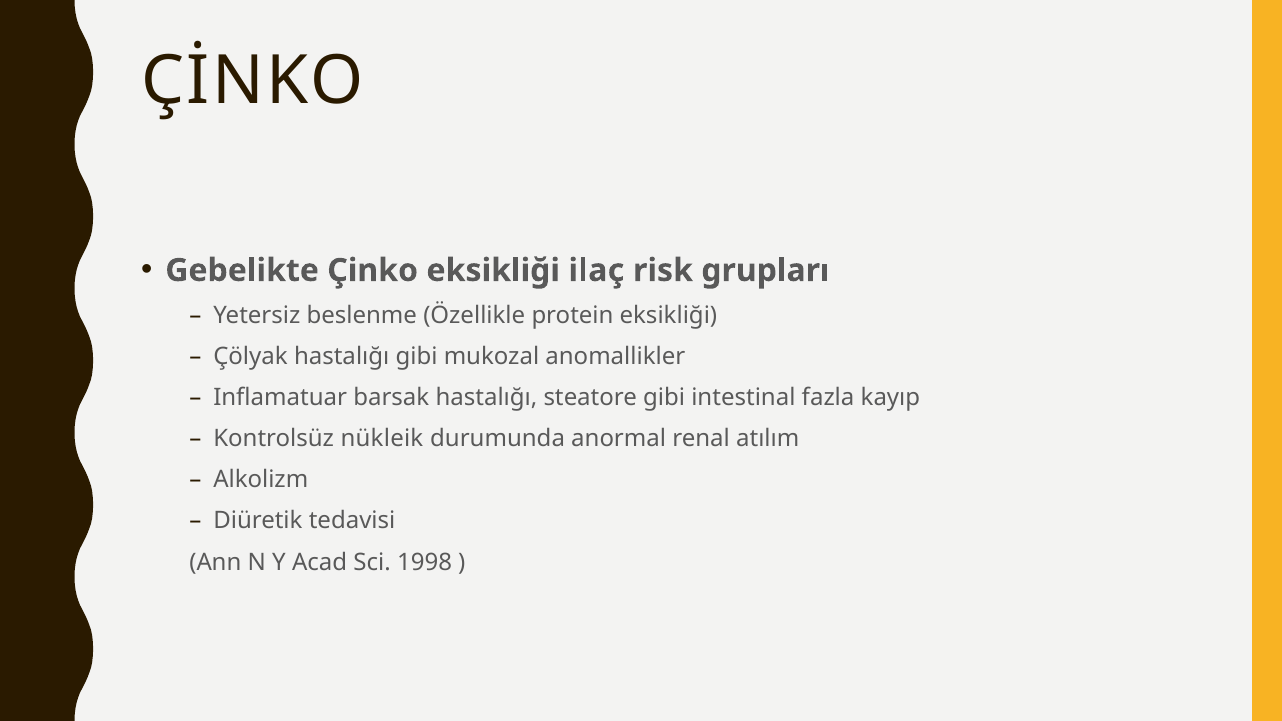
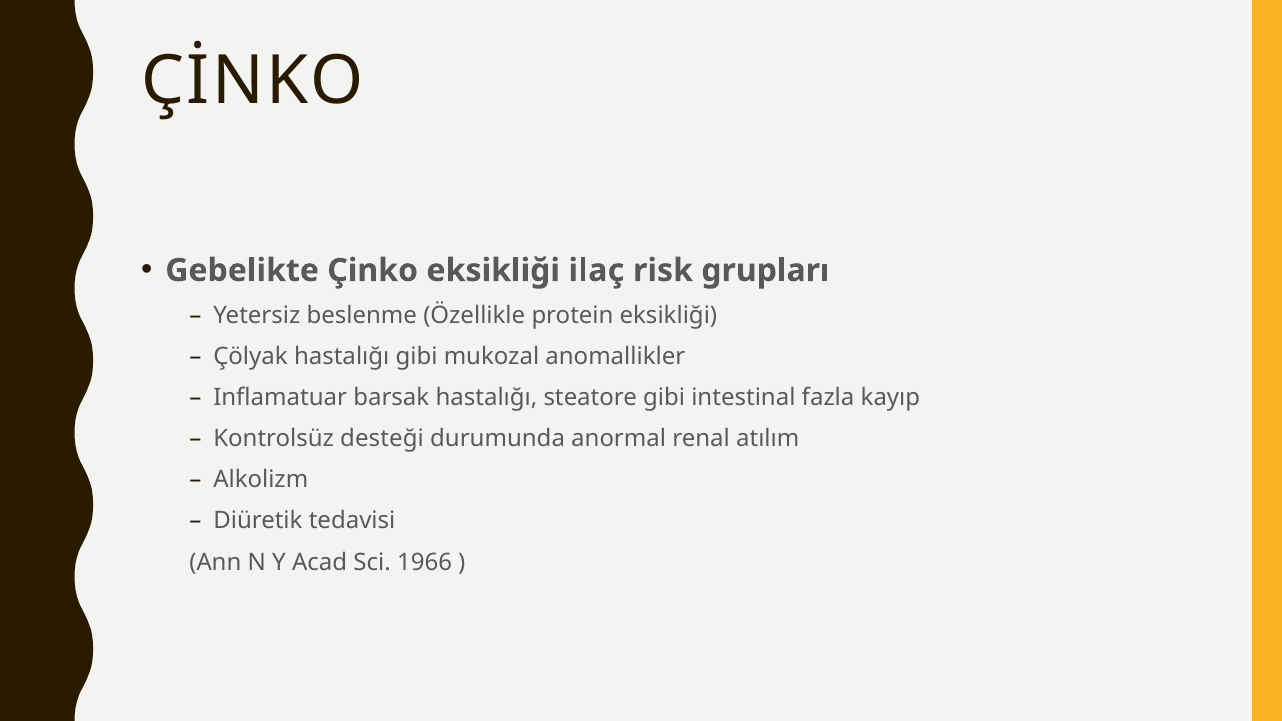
nükleik: nükleik -> desteği (382, 439)
1998: 1998 -> 1966 (425, 562)
